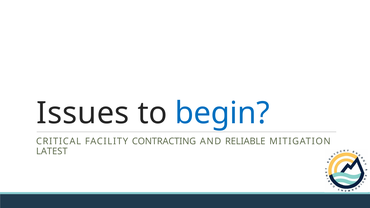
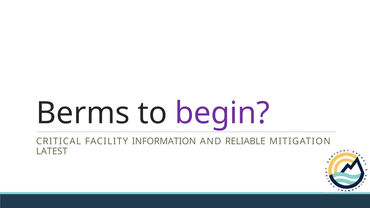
Issues: Issues -> Berms (83, 113)
begin colour: blue -> purple (222, 113)
CONTRACTING: CONTRACTING -> INFORMATION (164, 141)
